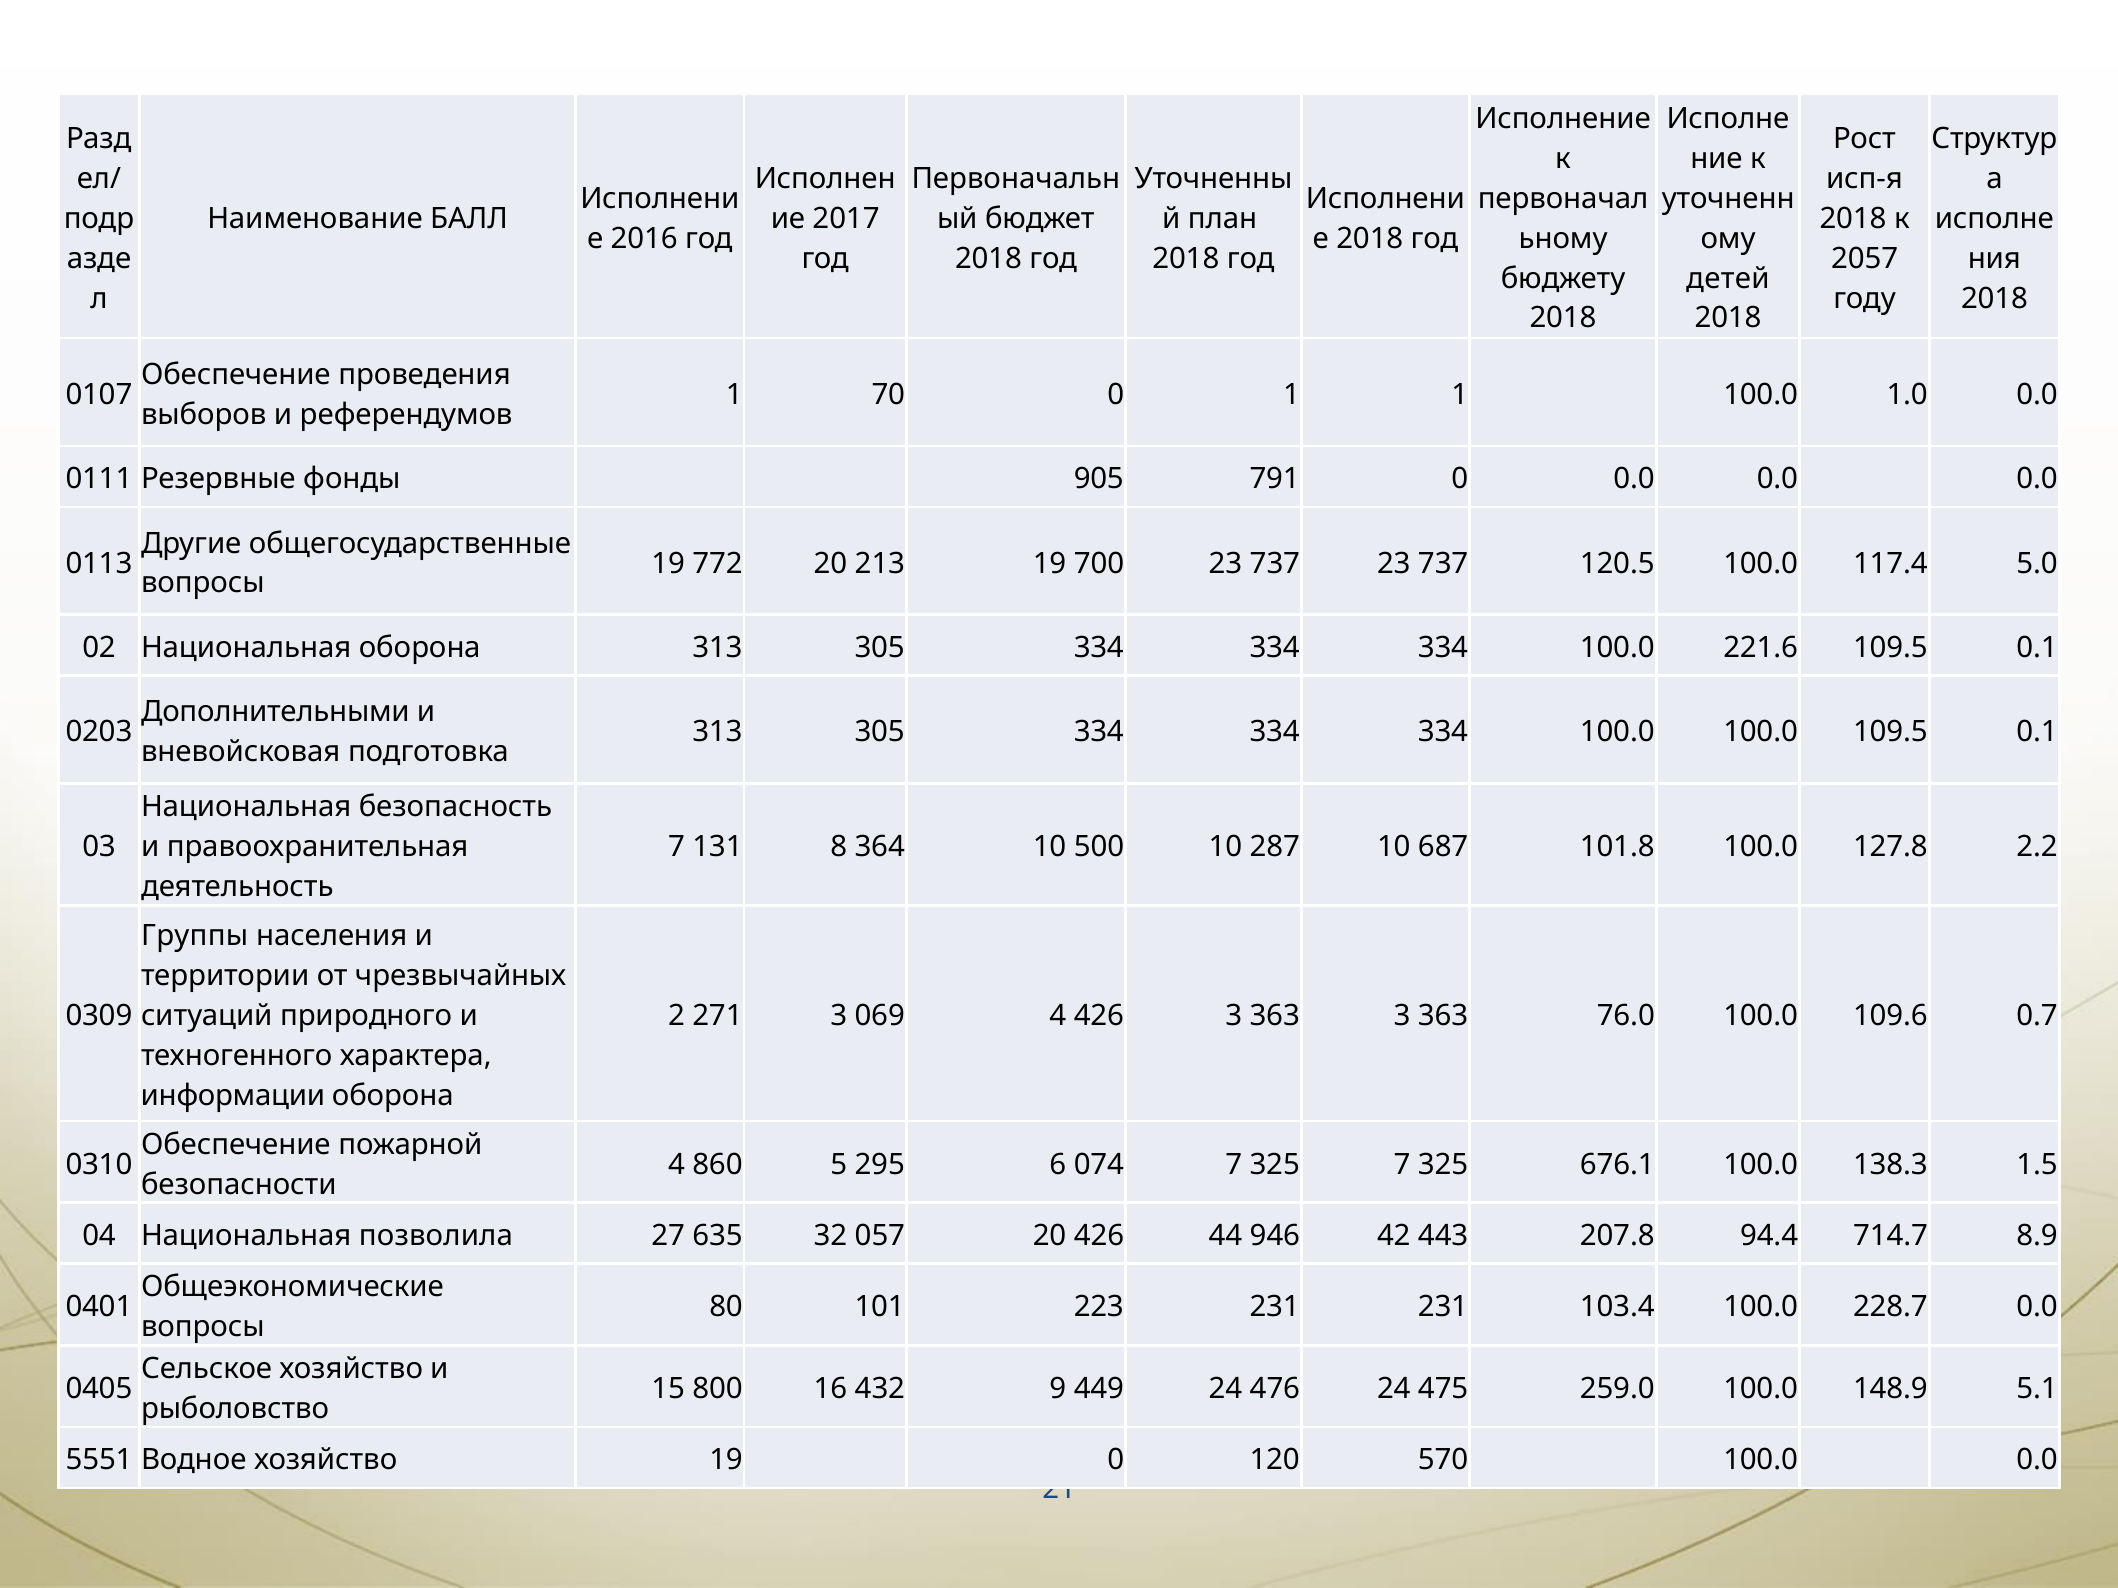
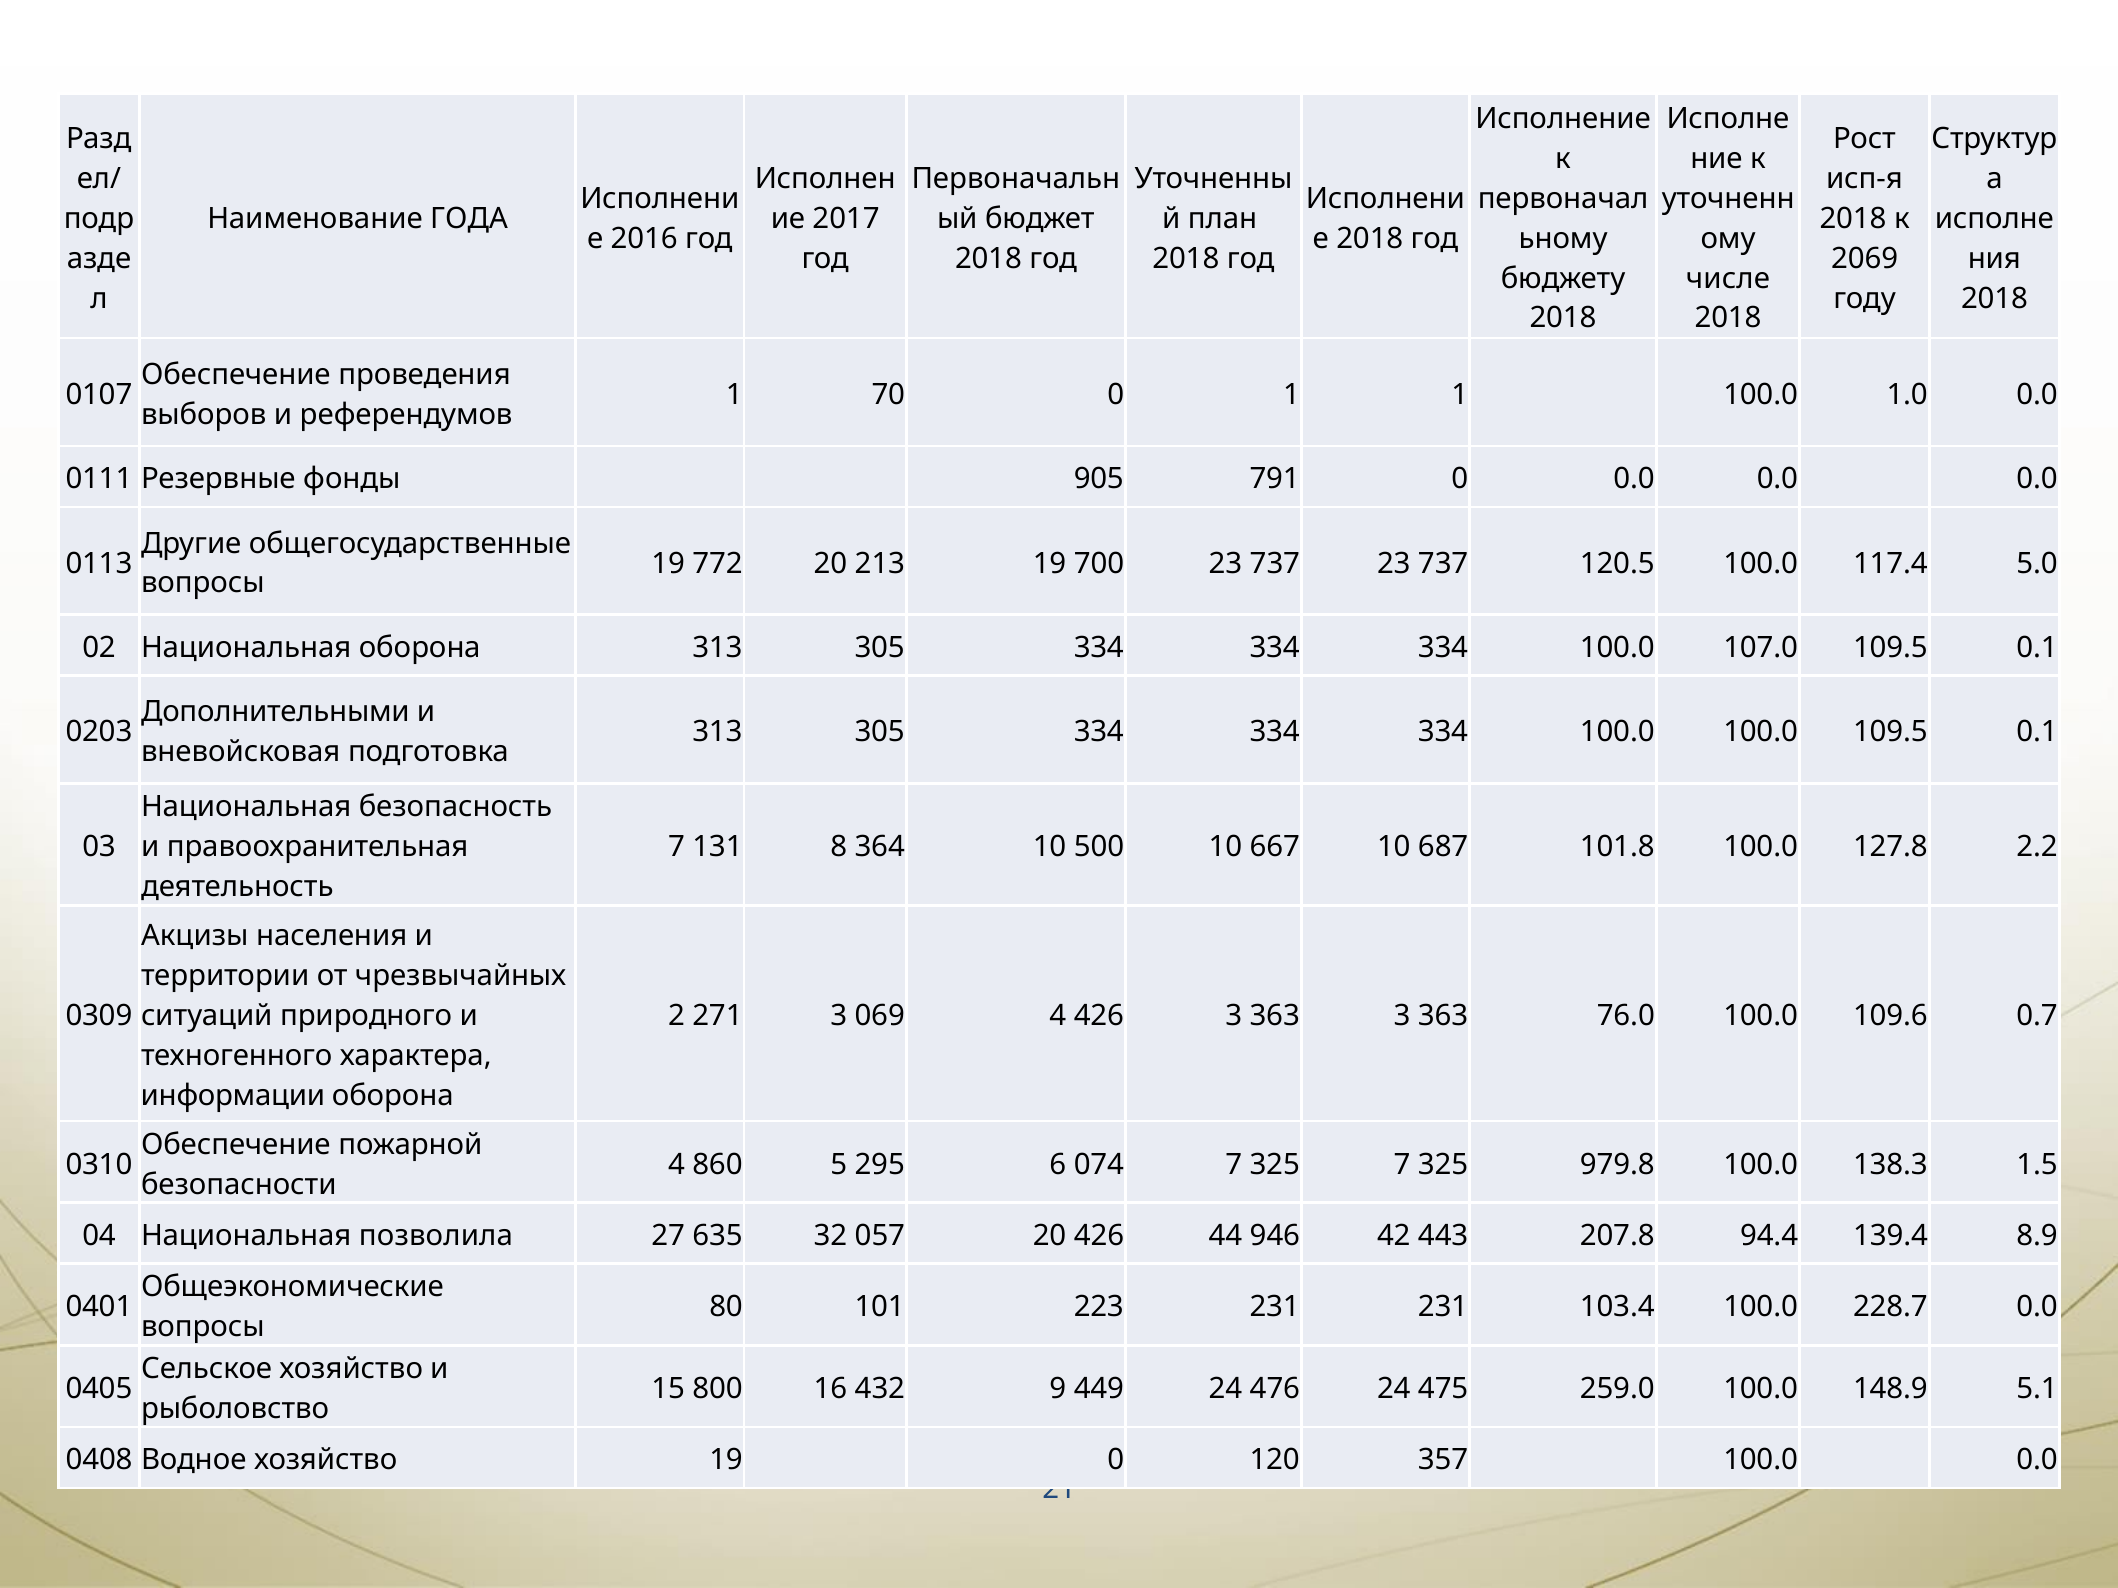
БАЛЛ: БАЛЛ -> ГОДА (469, 219)
2057: 2057 -> 2069 (1865, 258)
детей: детей -> числе (1728, 278)
221.6: 221.6 -> 107.0 (1761, 648)
287: 287 -> 667 (1275, 847)
Группы: Группы -> Акцизы (195, 936)
676.1: 676.1 -> 979.8 (1617, 1165)
714.7: 714.7 -> 139.4 (1890, 1236)
5551: 5551 -> 0408 (99, 1460)
570: 570 -> 357 (1443, 1460)
